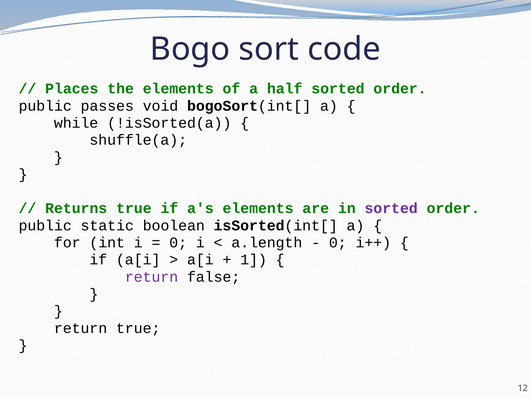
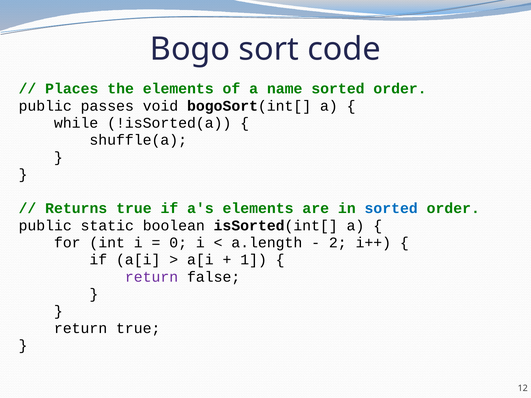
half: half -> name (285, 89)
sorted colour: purple -> blue (391, 209)
0: 0 -> 2 (338, 243)
